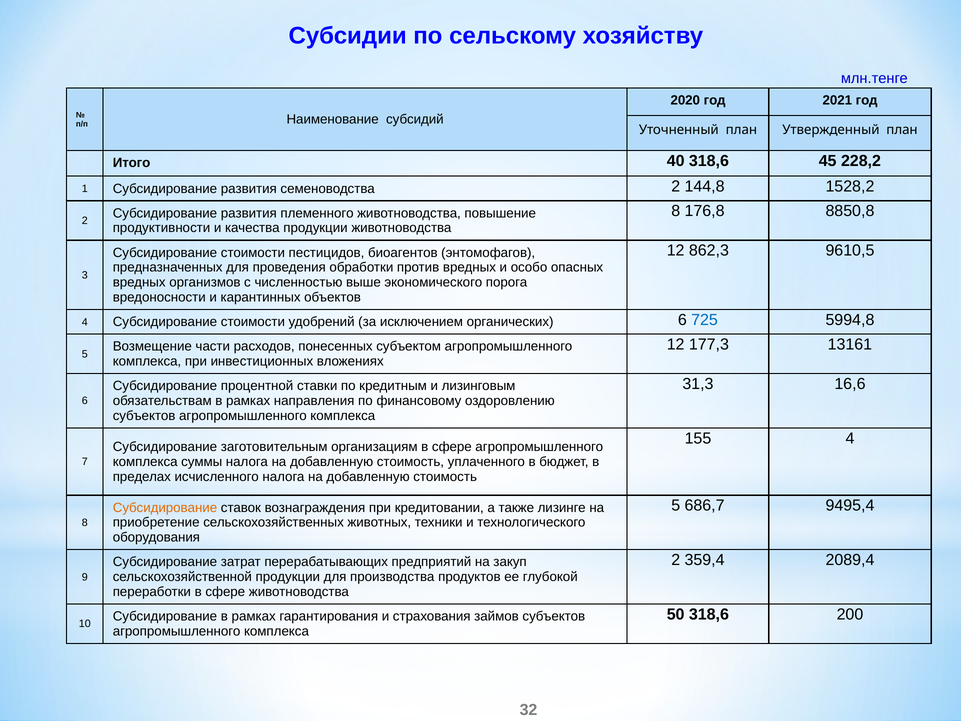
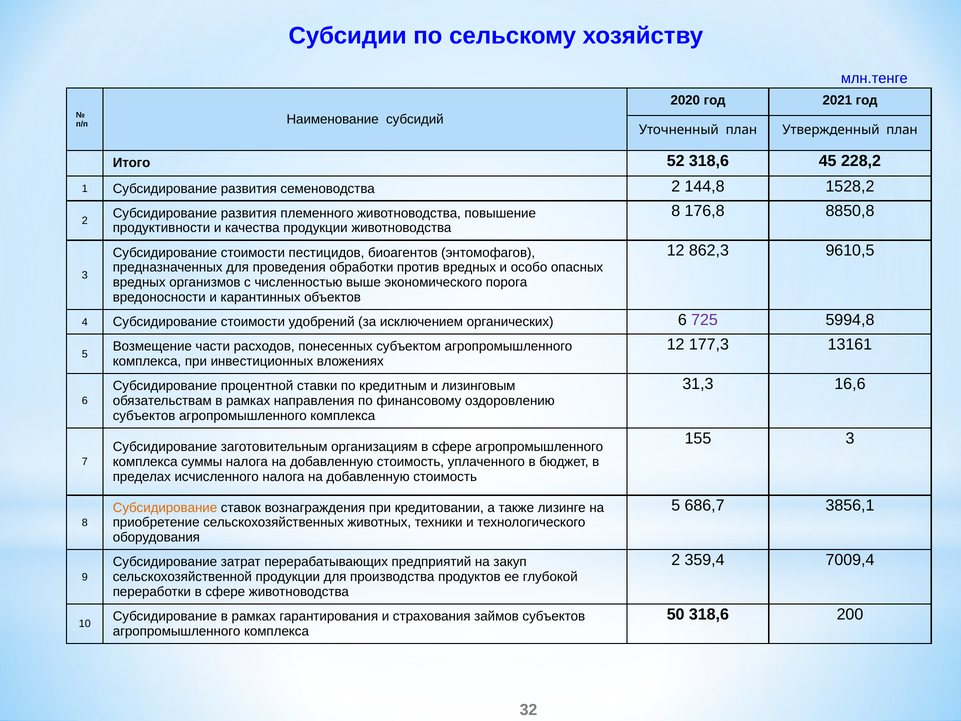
40: 40 -> 52 (676, 161)
725 colour: blue -> purple (705, 320)
155 4: 4 -> 3 (850, 438)
9495,4: 9495,4 -> 3856,1 (850, 505)
2089,4: 2089,4 -> 7009,4 (850, 560)
